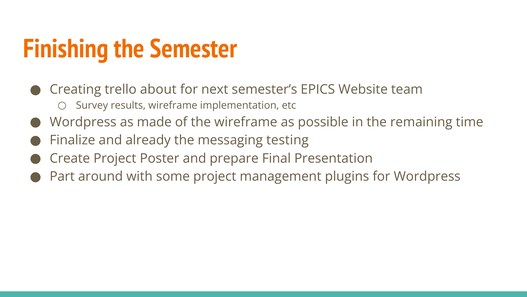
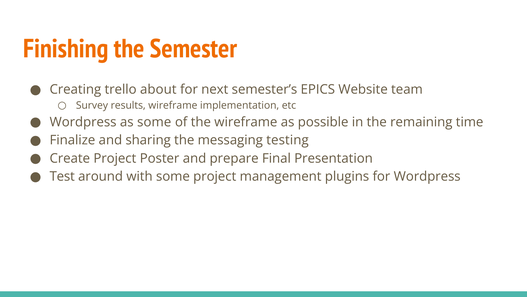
as made: made -> some (154, 122)
already: already -> sharing (148, 140)
Part: Part -> Test (62, 176)
